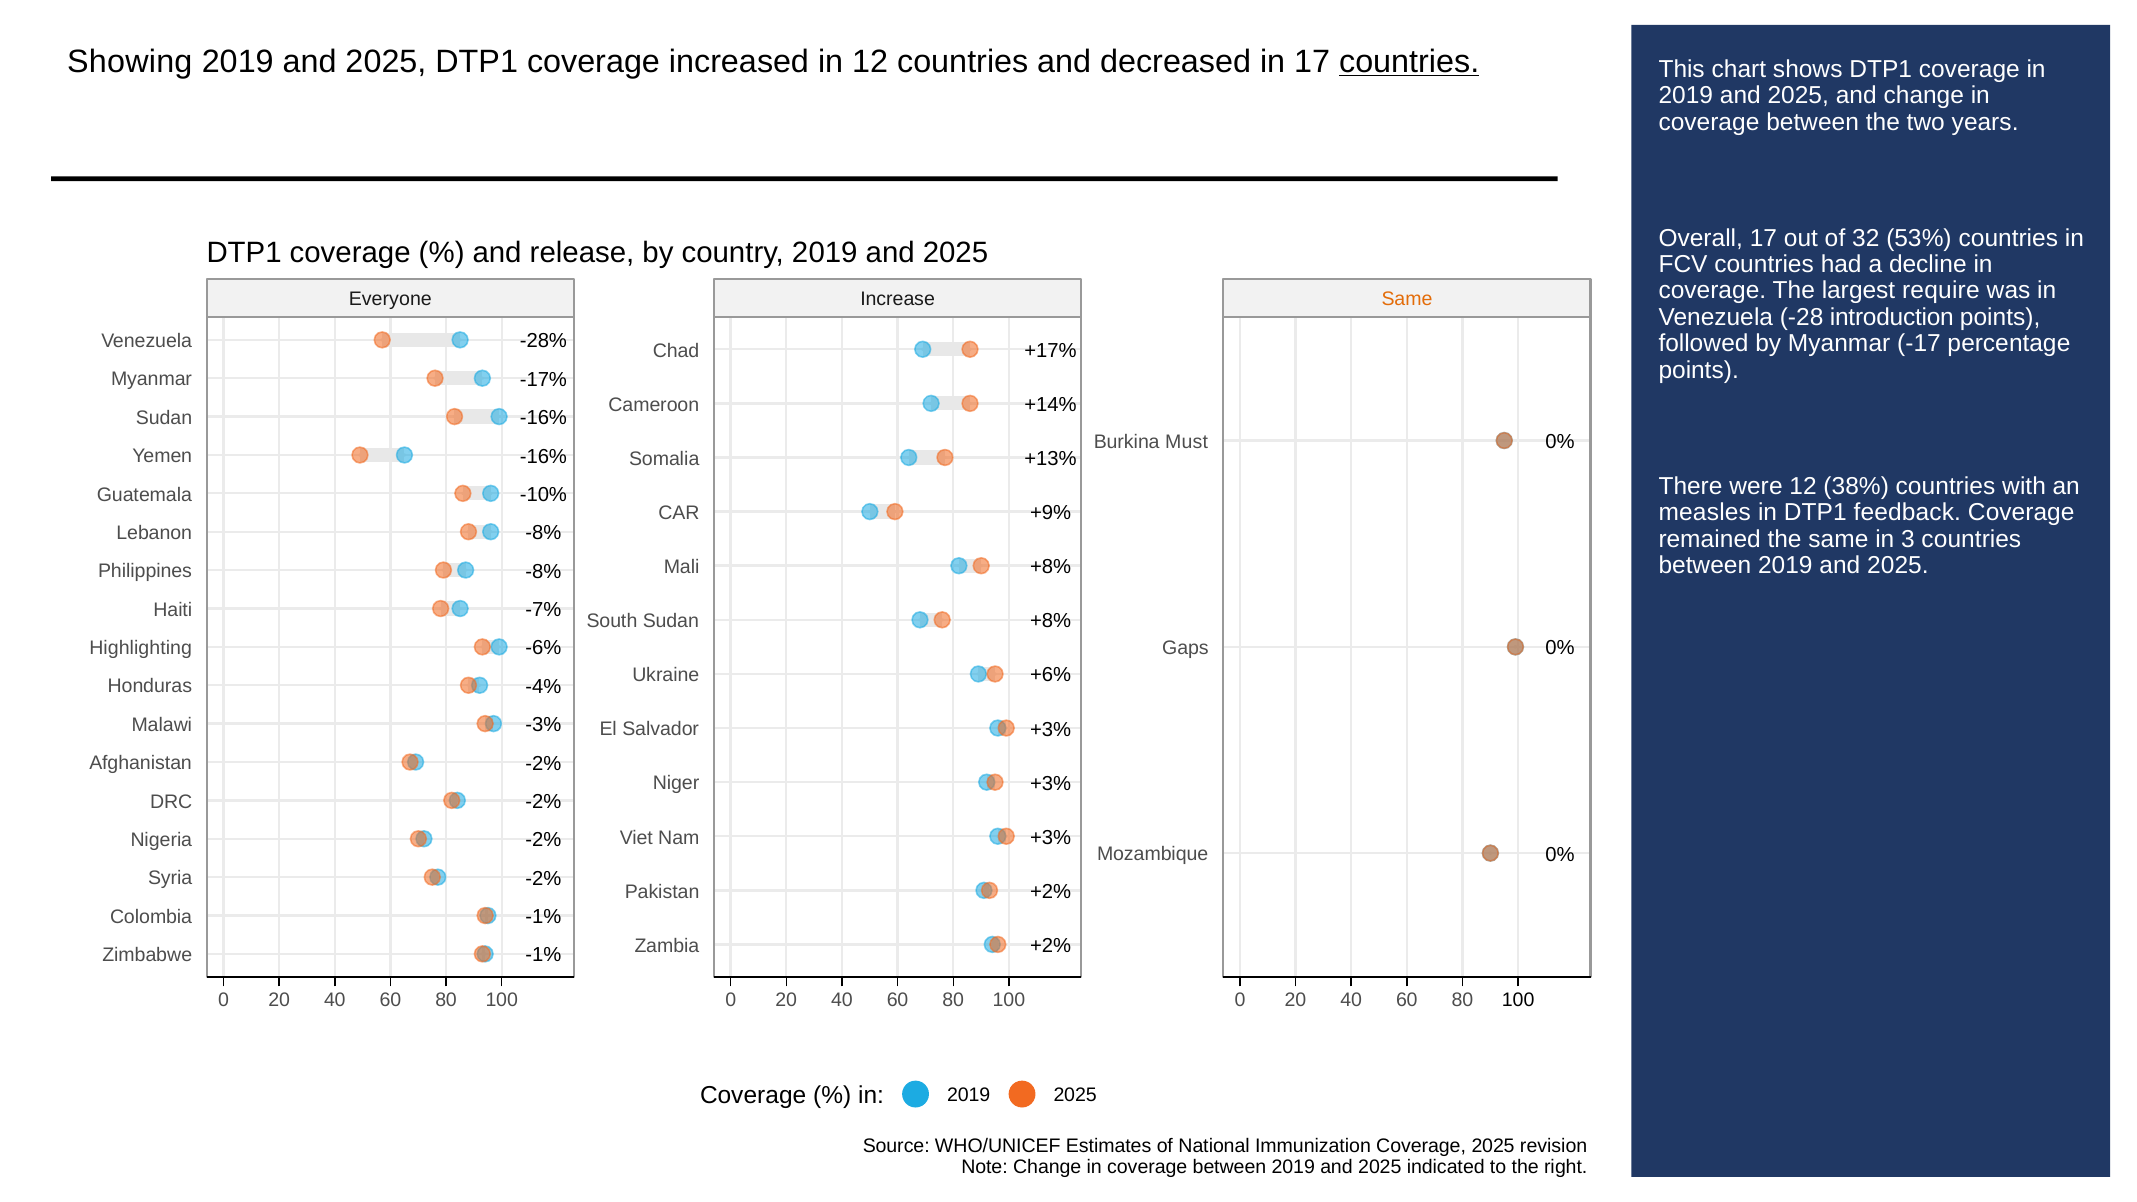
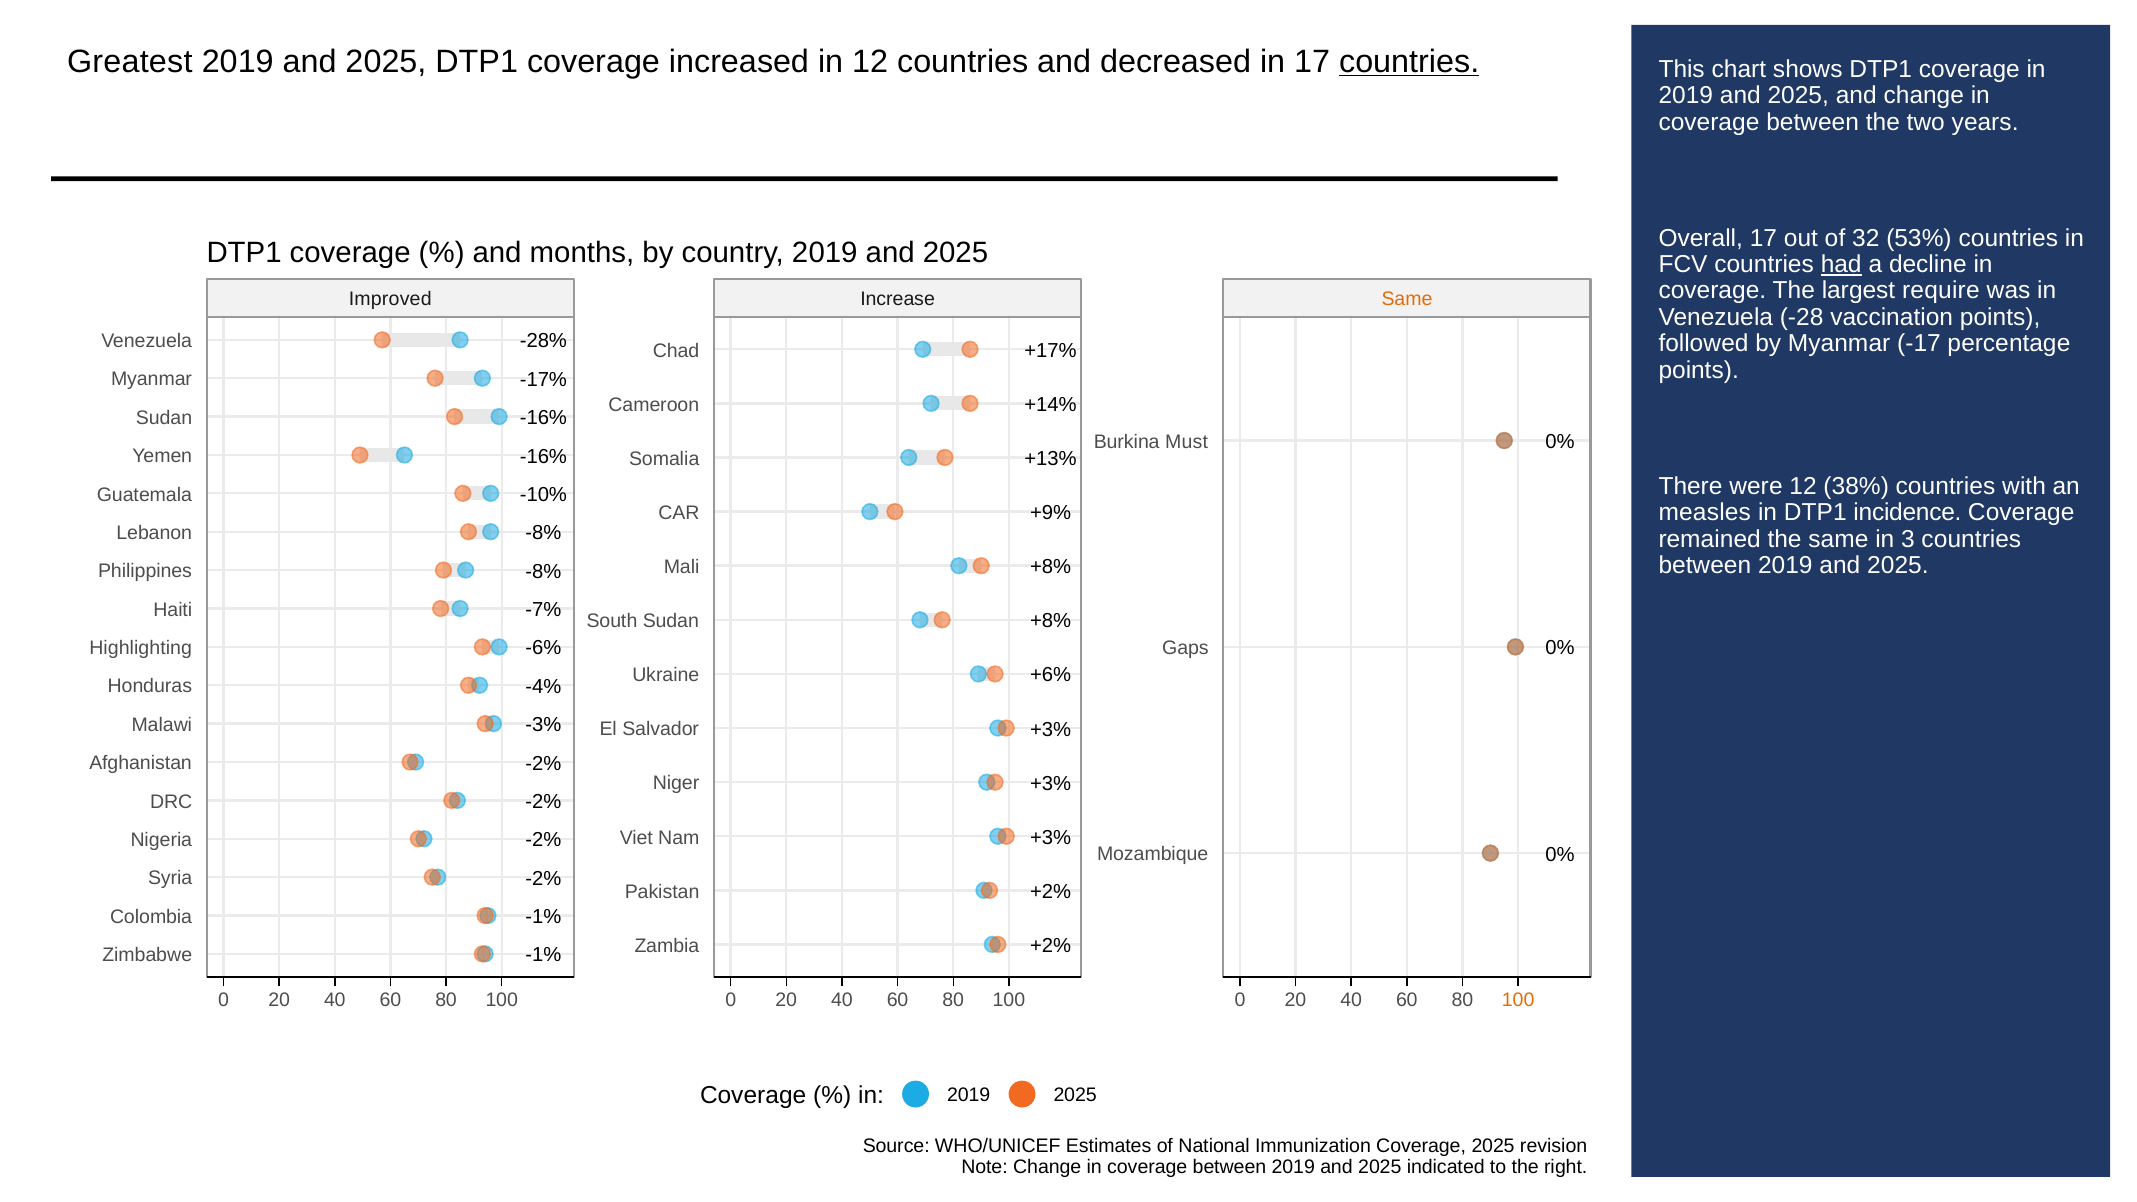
Showing: Showing -> Greatest (130, 62)
release: release -> months (582, 252)
had underline: none -> present (1841, 264)
Everyone: Everyone -> Improved (390, 299)
introduction: introduction -> vaccination (1892, 317)
feedback: feedback -> incidence (1907, 513)
100 colour: black -> orange (1518, 1000)
